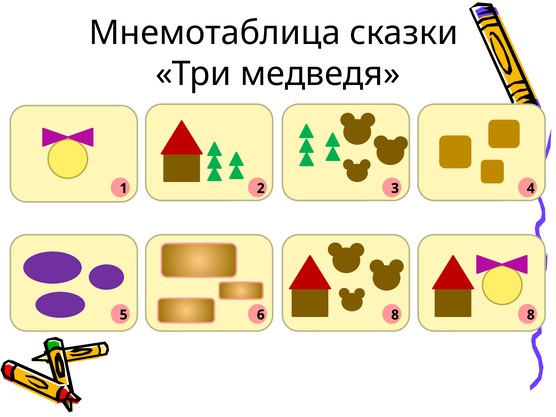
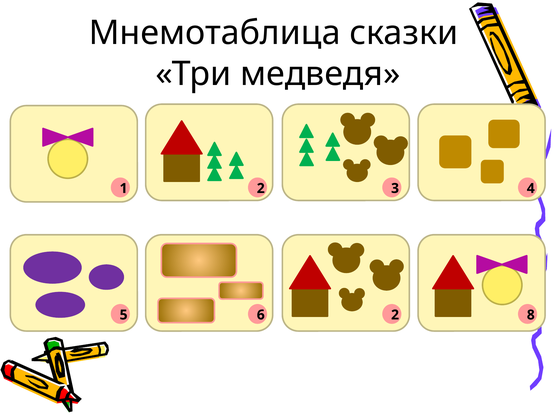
8: 8 -> 2 (395, 315)
